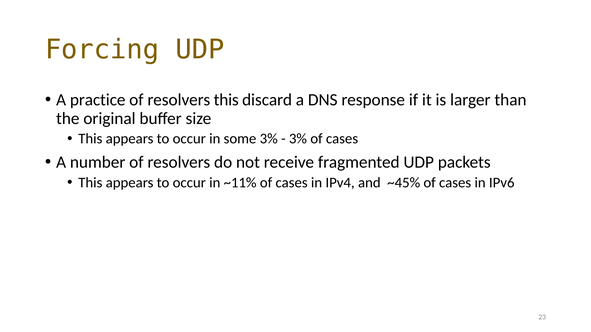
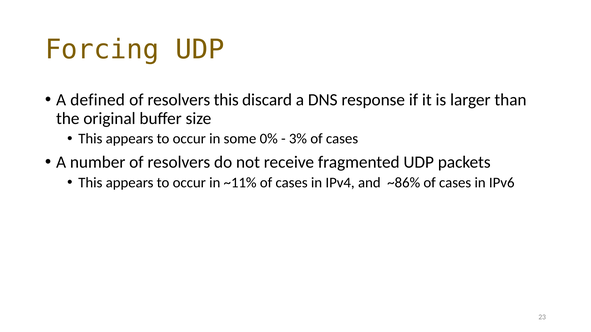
practice: practice -> defined (98, 100)
some 3%: 3% -> 0% (269, 139)
~45%: ~45% -> ~86% (404, 183)
